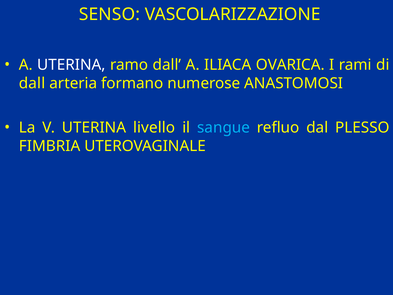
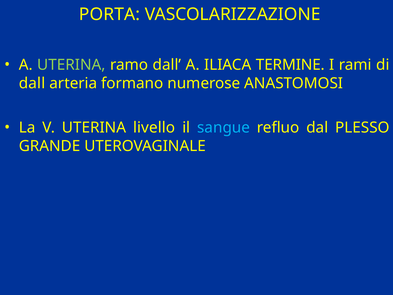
SENSO: SENSO -> PORTA (109, 14)
UTERINA colour: white -> light green (71, 65)
OVARICA: OVARICA -> TERMINE (290, 65)
FIMBRIA: FIMBRIA -> GRANDE (50, 146)
